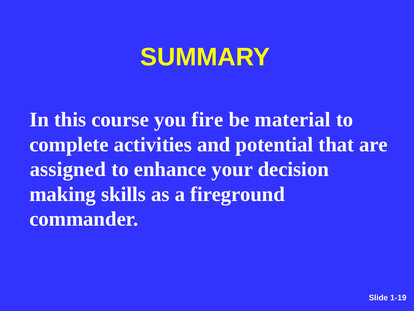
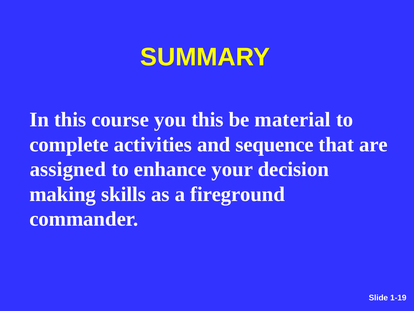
you fire: fire -> this (207, 119)
potential: potential -> sequence (275, 144)
